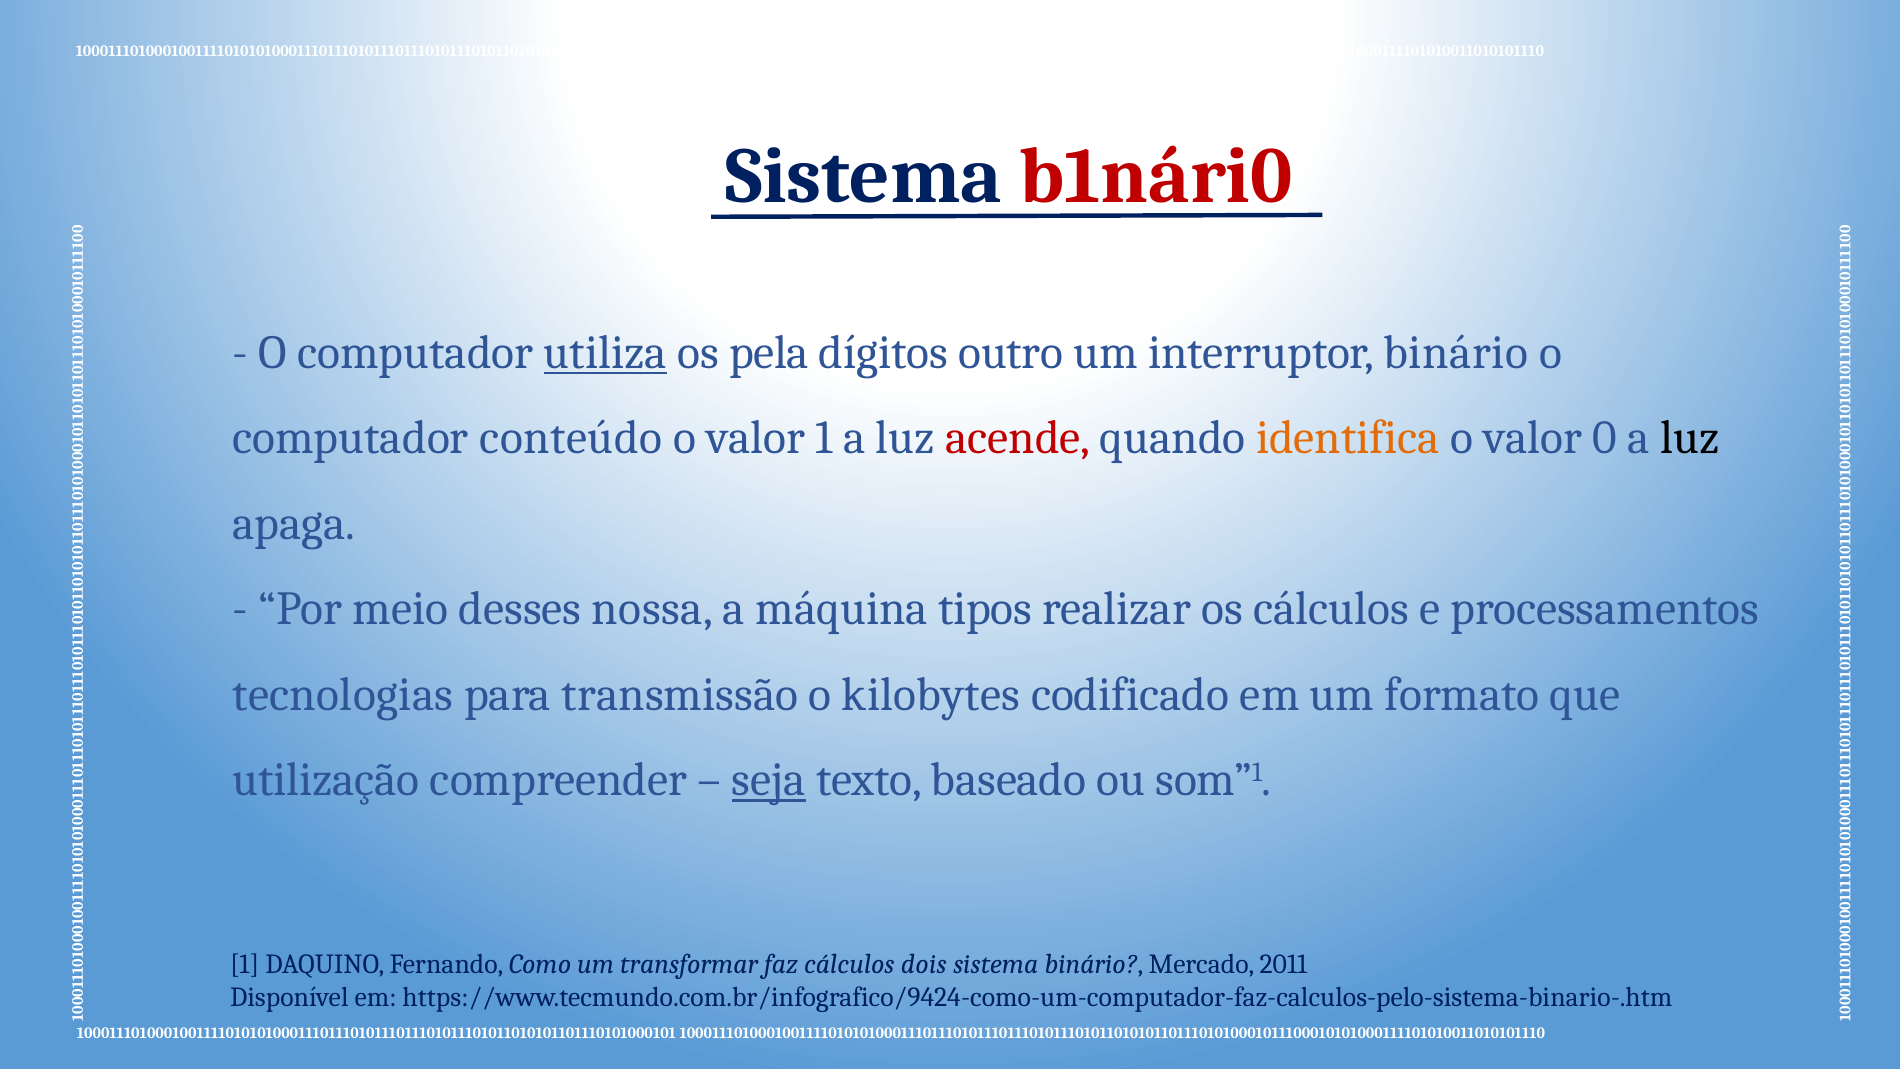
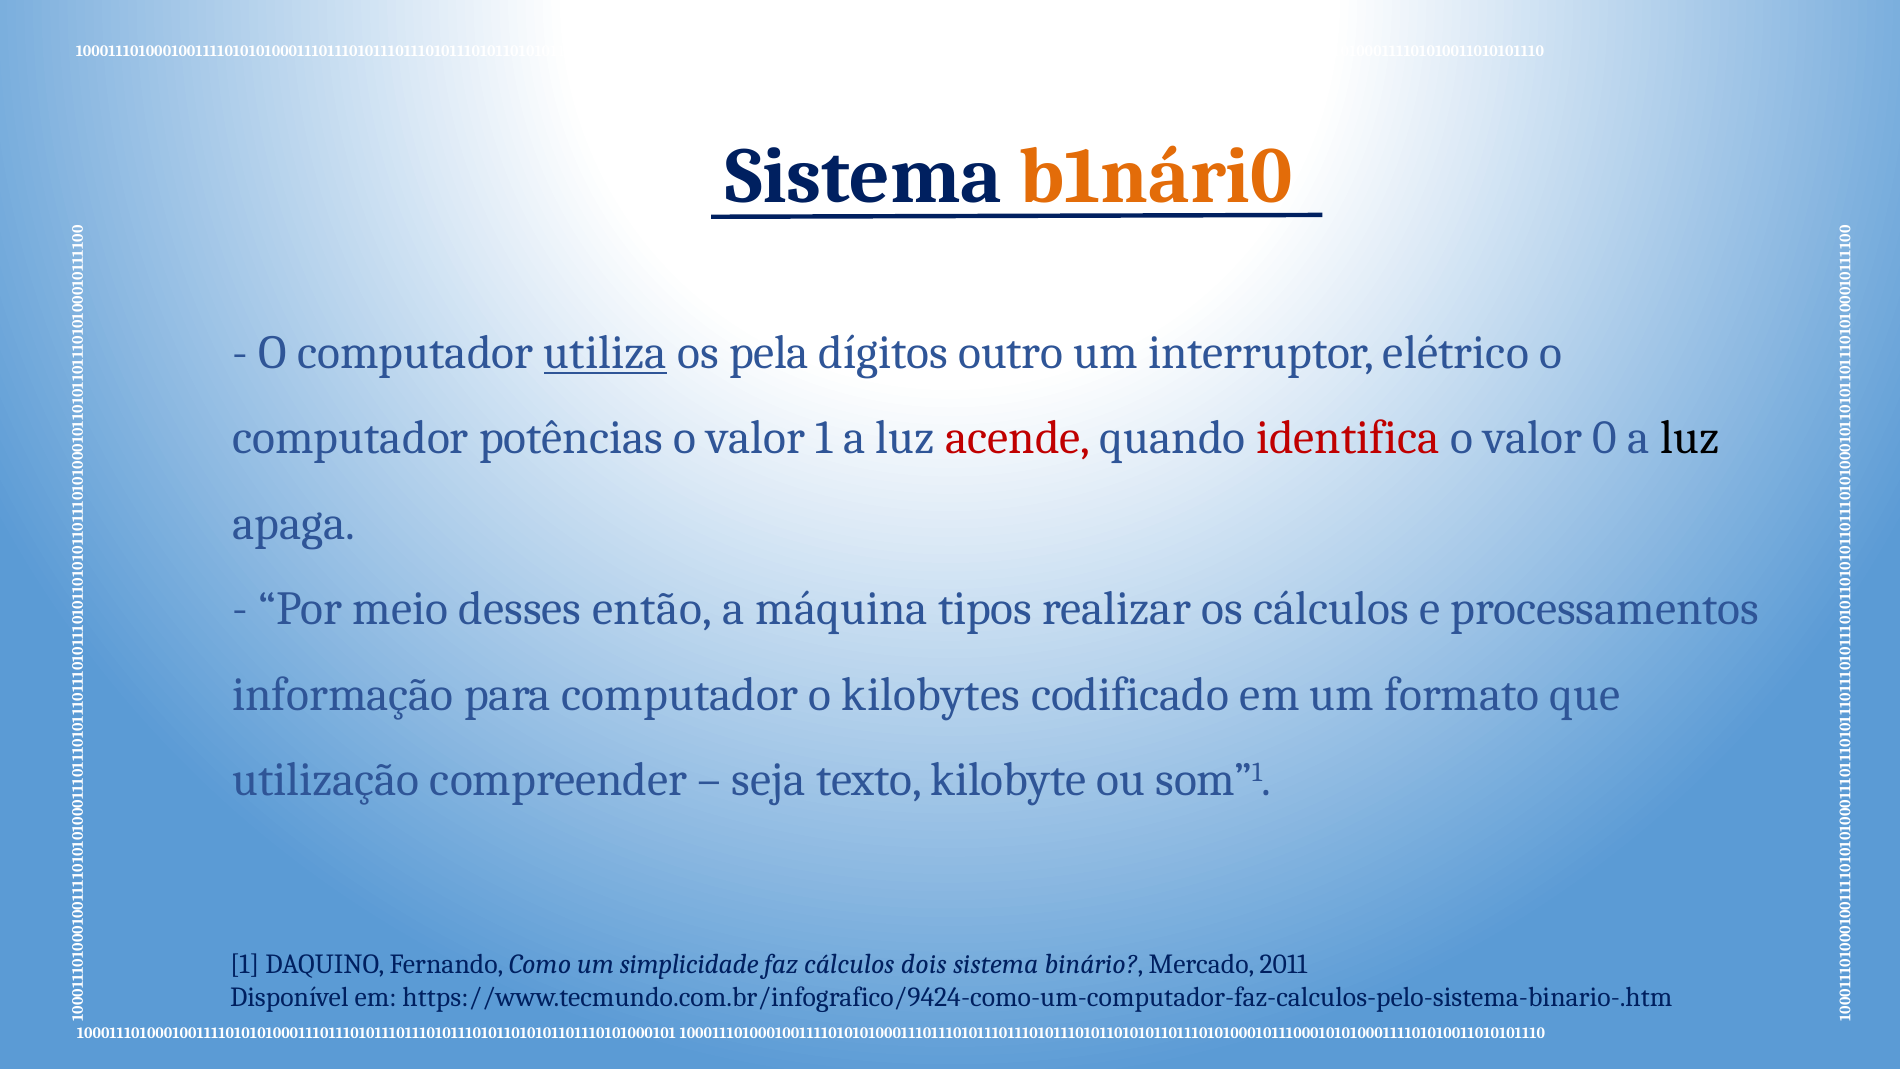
b1nári0 colour: red -> orange (1156, 176)
interruptor binário: binário -> elétrico (1456, 353)
conteúdo: conteúdo -> potências (571, 438)
identifica colour: orange -> red (1348, 438)
nossa: nossa -> então (652, 609)
tecnologias: tecnologias -> informação (343, 695)
para transmissão: transmissão -> computador (680, 695)
seja underline: present -> none (769, 780)
baseado: baseado -> kilobyte (1009, 780)
transformar: transformar -> simplicidade (689, 964)
